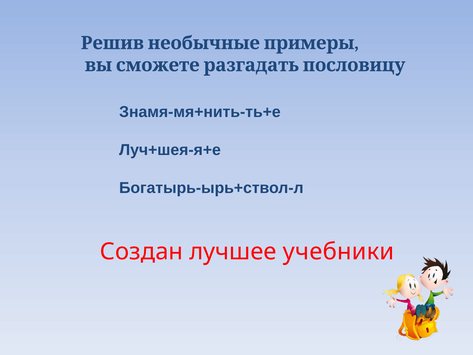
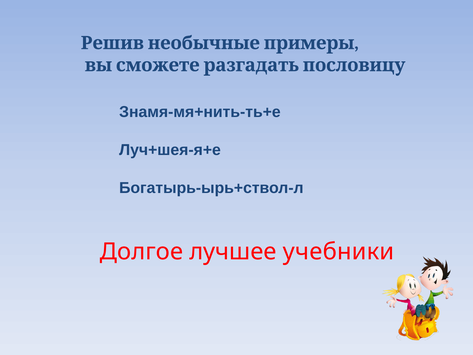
Создан: Создан -> Долгое (141, 251)
